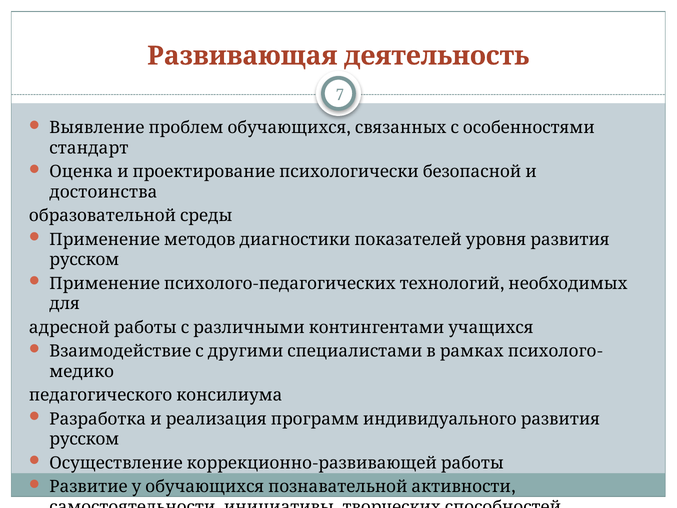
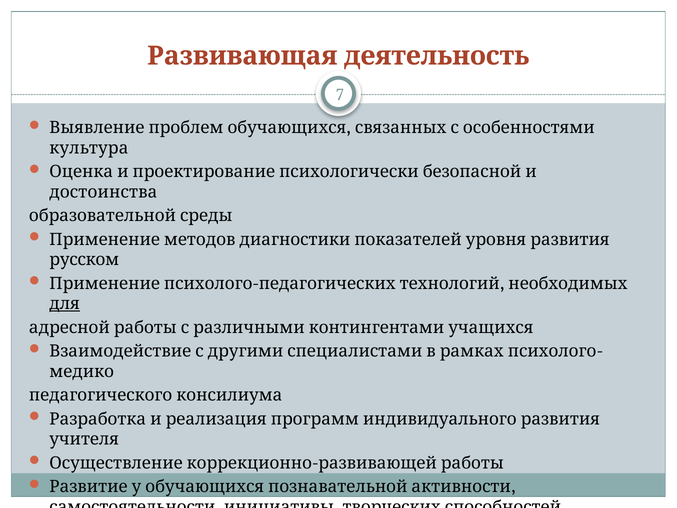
стандарт: стандарт -> культура (89, 148)
для underline: none -> present (65, 304)
русском: русском -> учителя (84, 439)
